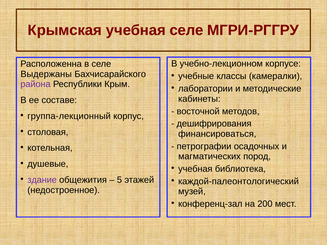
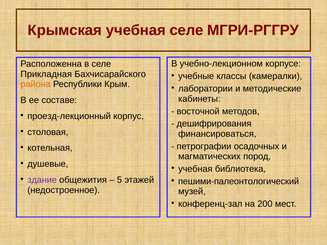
Выдержаны: Выдержаны -> Прикладная (46, 74)
района colour: purple -> orange (35, 84)
группа-лекционный: группа-лекционный -> проезд-лекционный (69, 116)
каждой-палеонтологический: каждой-палеонтологический -> пешими-палеонтологический (239, 182)
